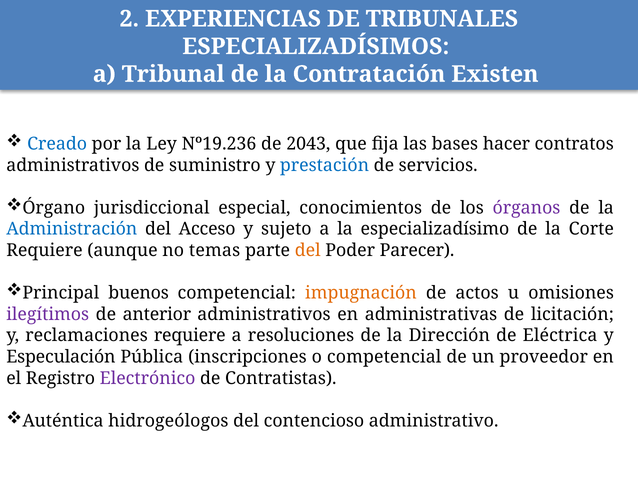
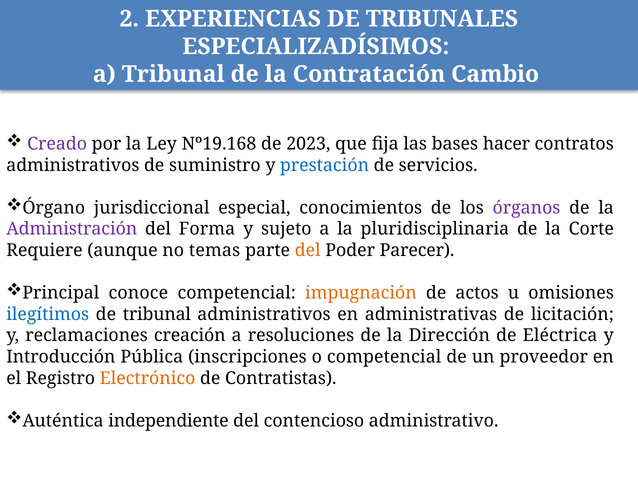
Existen: Existen -> Cambio (495, 74)
Creado colour: blue -> purple (57, 144)
Nº19.236: Nº19.236 -> Nº19.168 (219, 144)
2043: 2043 -> 2023 (308, 144)
Administración colour: blue -> purple (72, 229)
Acceso: Acceso -> Forma (207, 229)
especializadísimo: especializadísimo -> pluridisciplinaria (435, 229)
buenos: buenos -> conoce (138, 293)
ilegítimos colour: purple -> blue (48, 314)
de anterior: anterior -> tribunal (157, 314)
reclamaciones requiere: requiere -> creación (190, 335)
Especulación: Especulación -> Introducción (61, 356)
Electrónico colour: purple -> orange (148, 378)
hidrogeólogos: hidrogeólogos -> independiente (169, 420)
